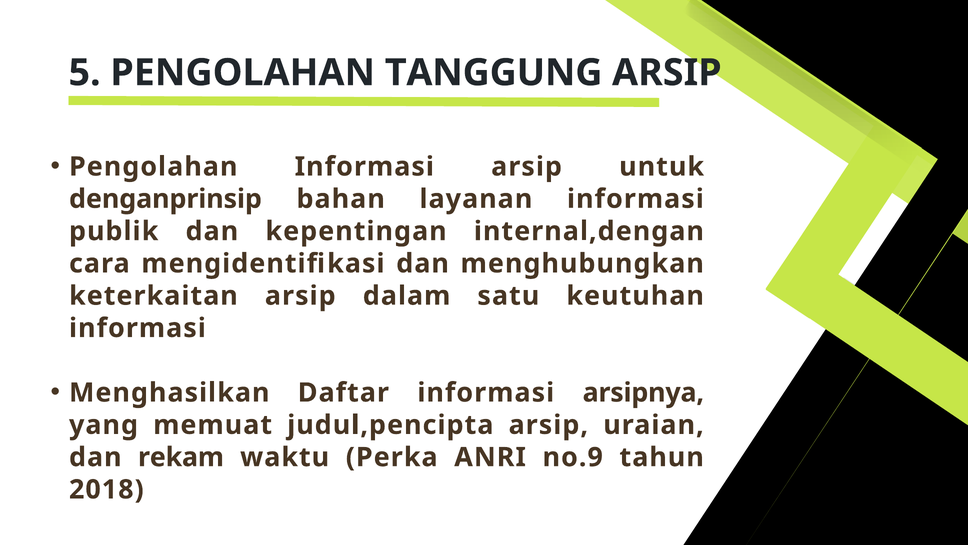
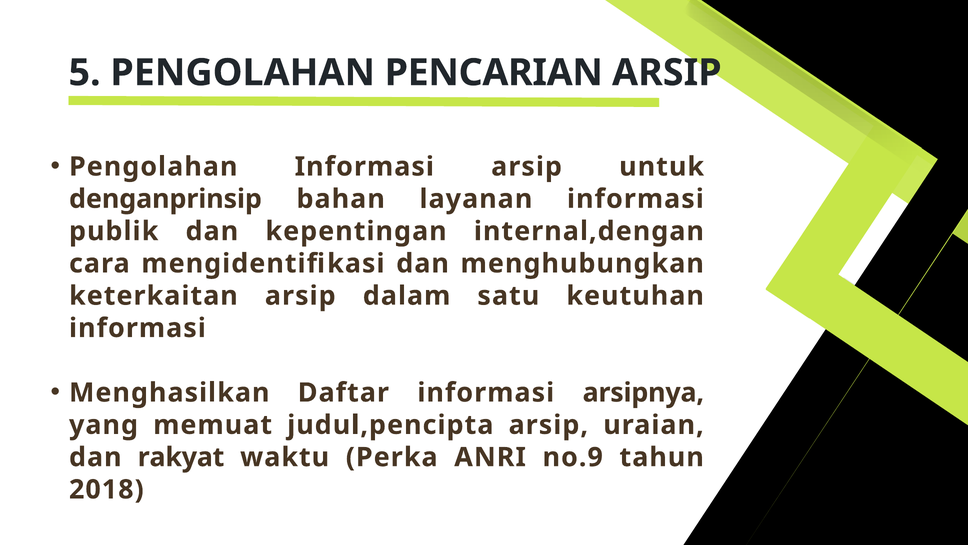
TANGGUNG: TANGGUNG -> PENCARIAN (494, 73)
rekam: rekam -> rakyat (181, 457)
